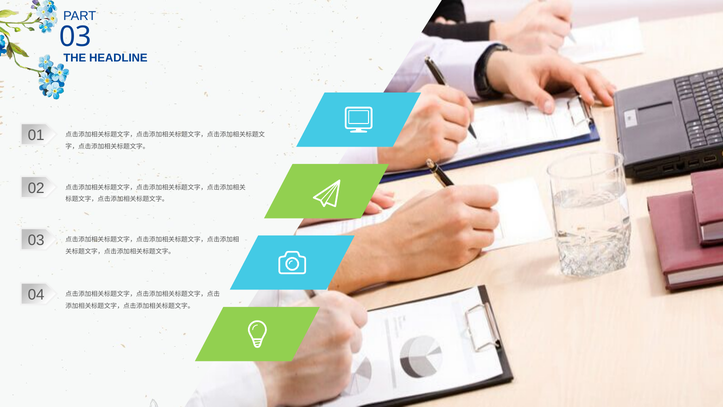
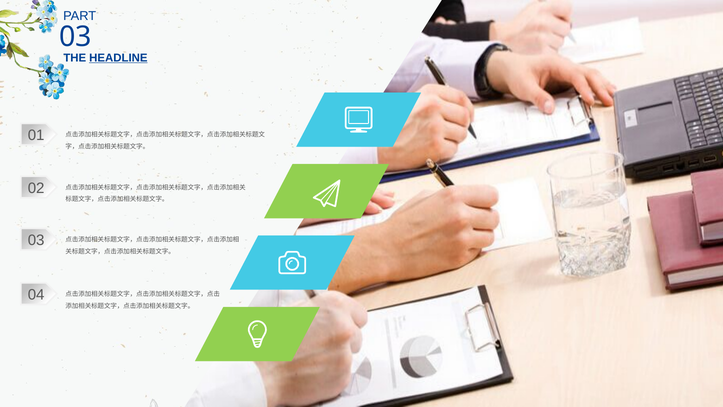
HEADLINE underline: none -> present (118, 58)
